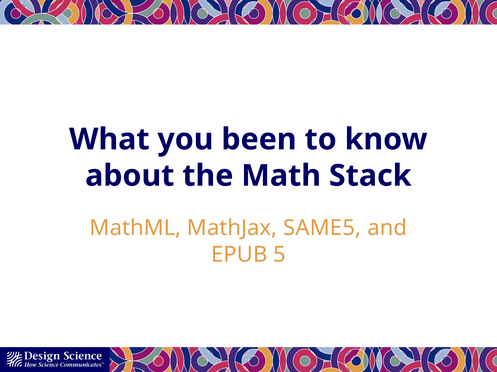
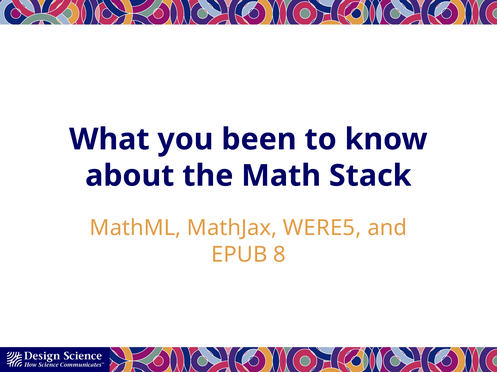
SAME5: SAME5 -> WERE5 (322, 229)
5: 5 -> 8 (279, 255)
